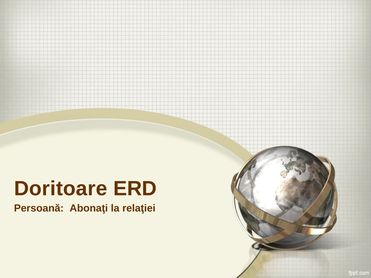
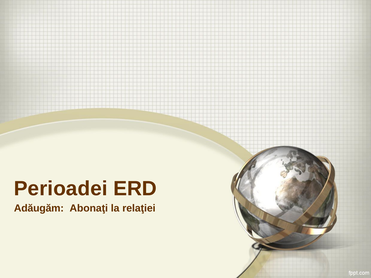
Doritoare: Doritoare -> Perioadei (61, 189)
Persoană: Persoană -> Adăugăm (39, 209)
